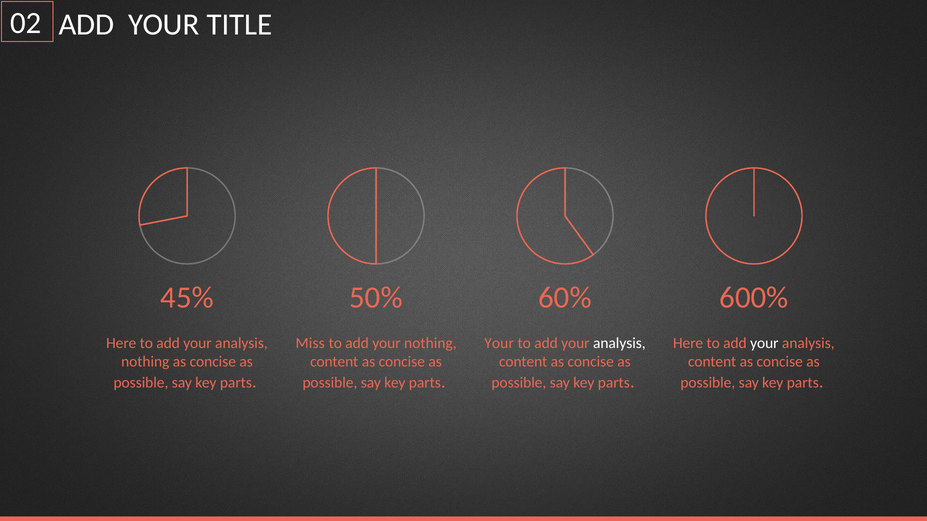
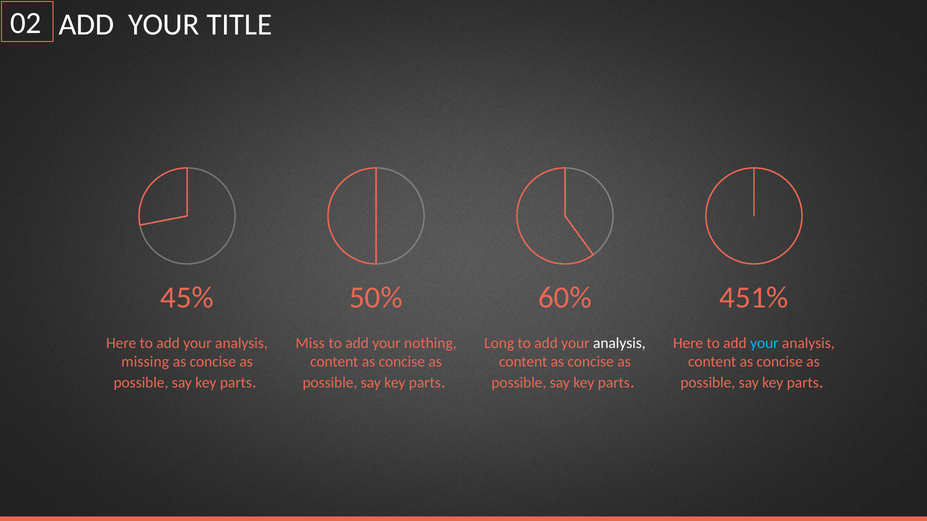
600%: 600% -> 451% (754, 298)
Your: Your -> Long (499, 344)
your colour: white -> light blue (764, 344)
nothing: nothing -> missing (145, 362)
